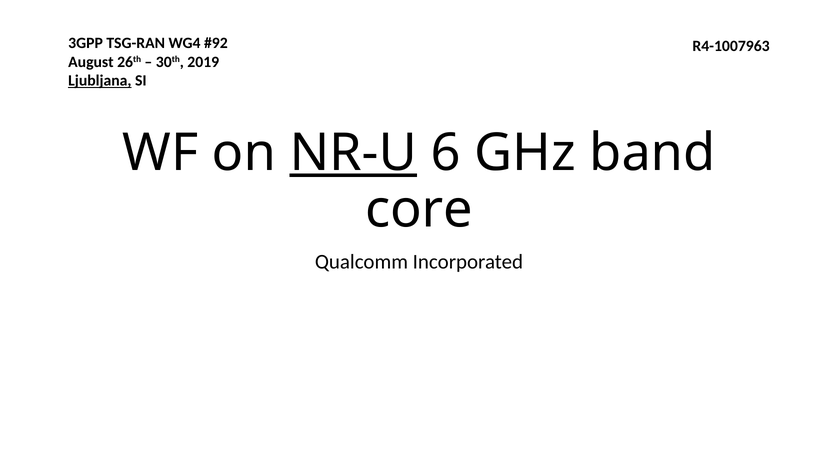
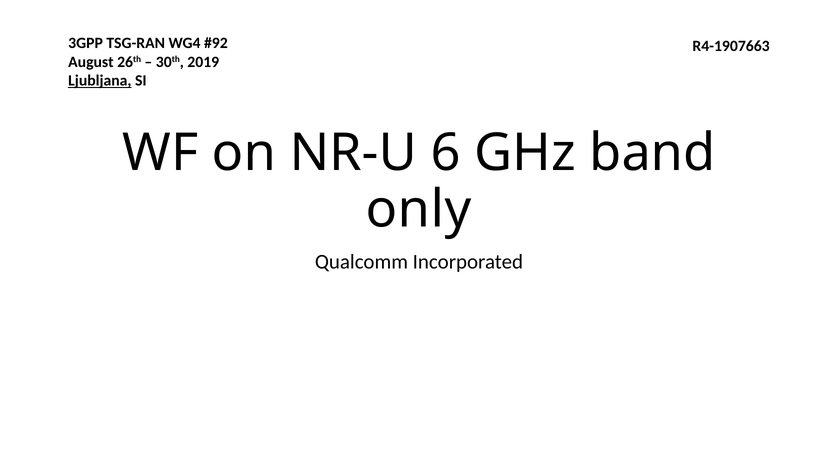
R4-1007963: R4-1007963 -> R4-1907663 (731, 46)
NR-U underline: present -> none (353, 153)
core: core -> only (419, 209)
